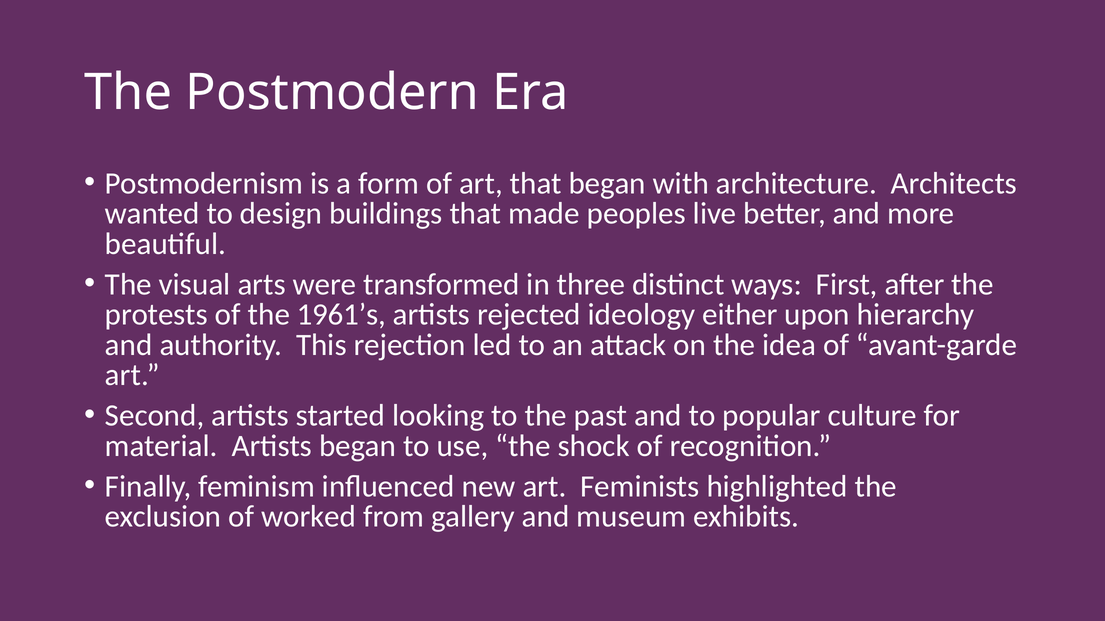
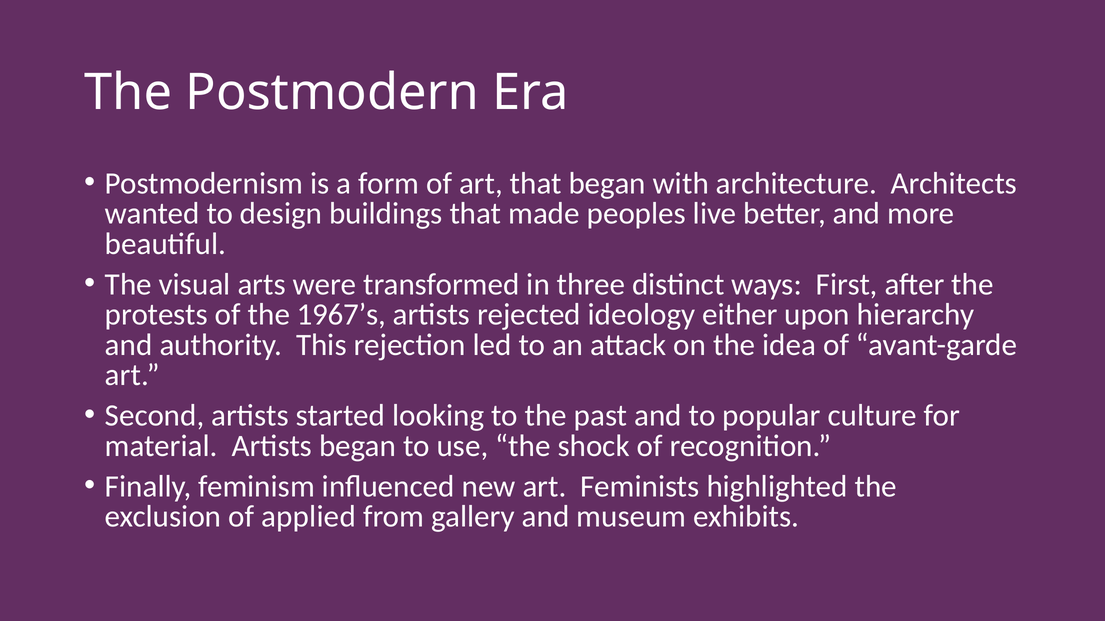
1961’s: 1961’s -> 1967’s (341, 315)
worked: worked -> applied (308, 517)
